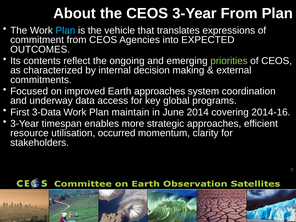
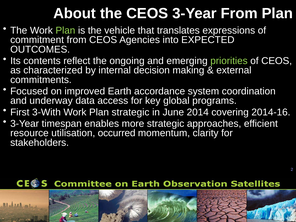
Plan colour: light blue -> light green (65, 30)
Earth approaches: approaches -> accordance (160, 91)
3-Data: 3-Data -> 3-With (46, 112)
Plan maintain: maintain -> strategic (131, 112)
